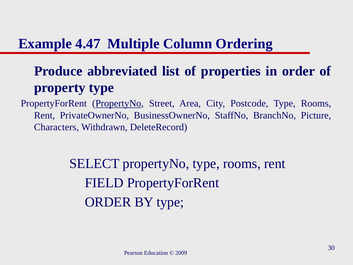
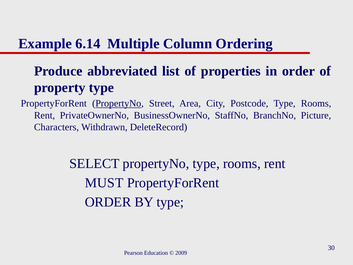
4.47: 4.47 -> 6.14 (88, 44)
FIELD: FIELD -> MUST (104, 183)
